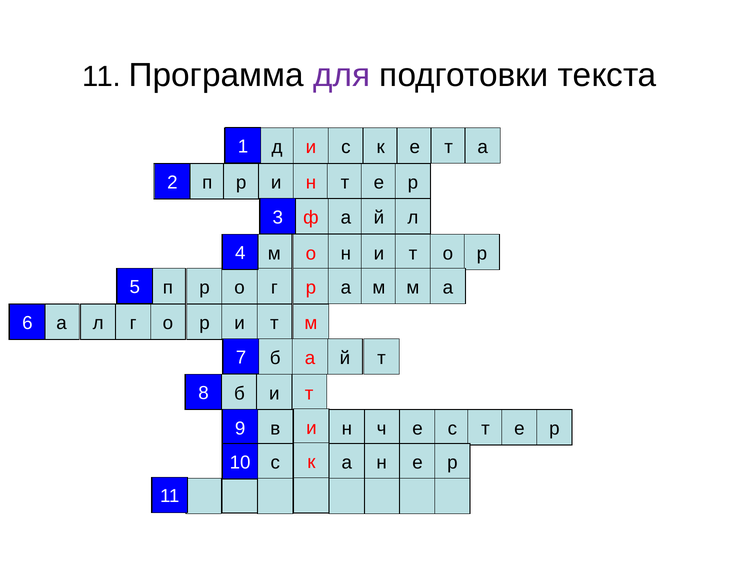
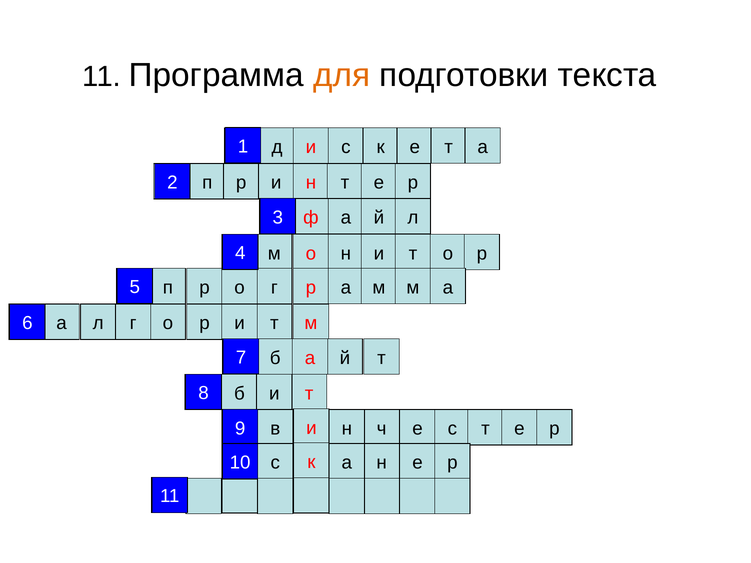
для colour: purple -> orange (342, 75)
